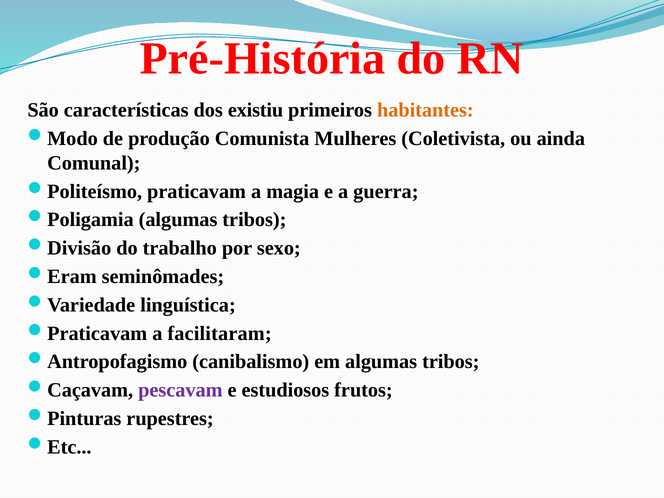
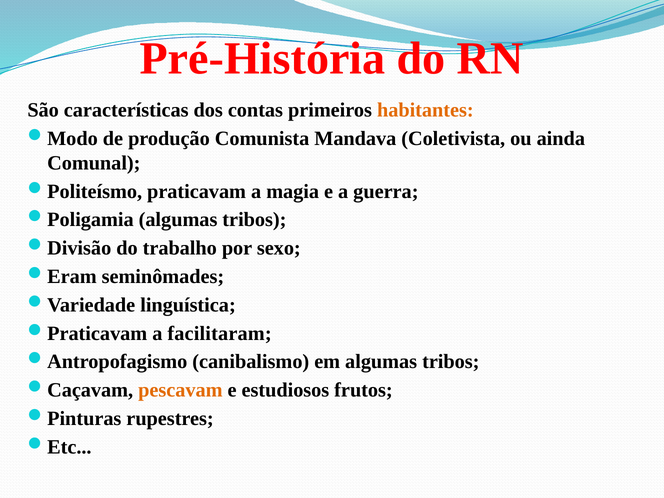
existiu: existiu -> contas (255, 110)
Mulheres: Mulheres -> Mandava (355, 139)
pescavam colour: purple -> orange (180, 390)
